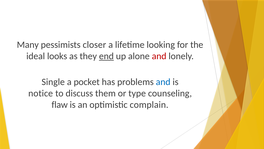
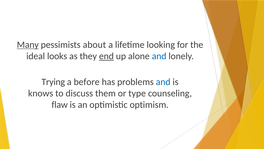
Many underline: none -> present (28, 45)
closer: closer -> about (94, 45)
and colour: red -> blue (159, 56)
Single: Single -> Trying (53, 82)
pocket: pocket -> before (87, 82)
notice: notice -> knows (41, 93)
complain: complain -> optimism (149, 104)
